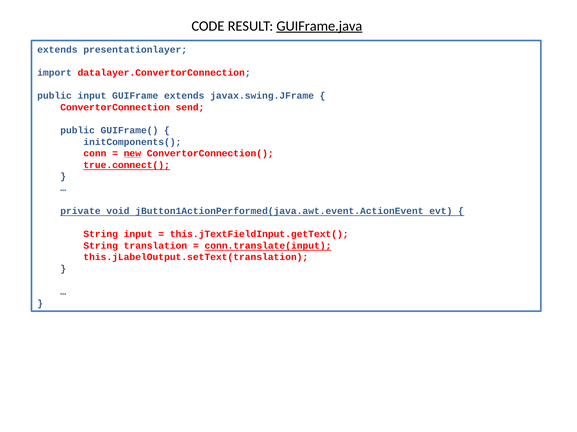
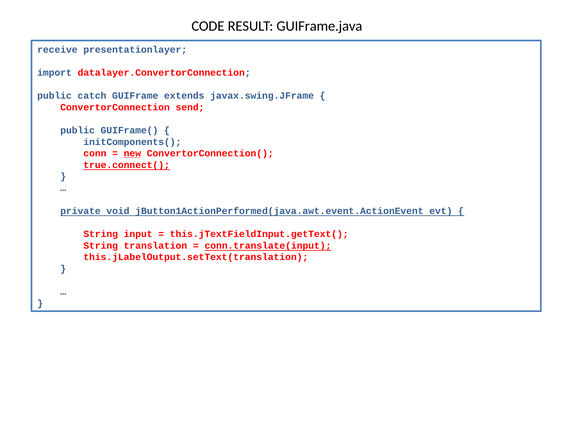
GUIFrame.java underline: present -> none (319, 26)
extends: extends -> receive (57, 50)
public input: input -> catch (92, 96)
